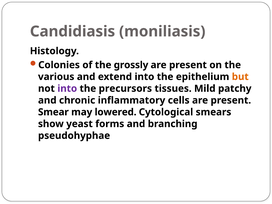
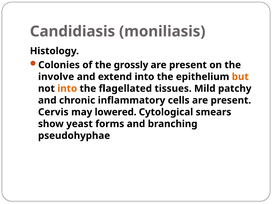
various: various -> involve (56, 77)
into colour: purple -> orange (67, 89)
precursors: precursors -> flagellated (125, 89)
Smear: Smear -> Cervis (53, 112)
